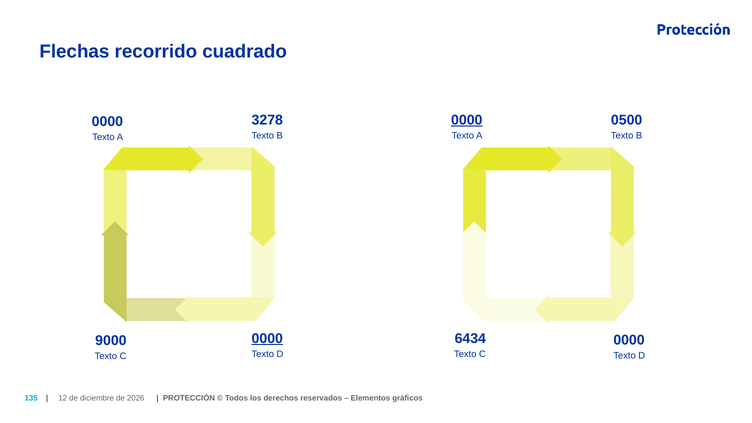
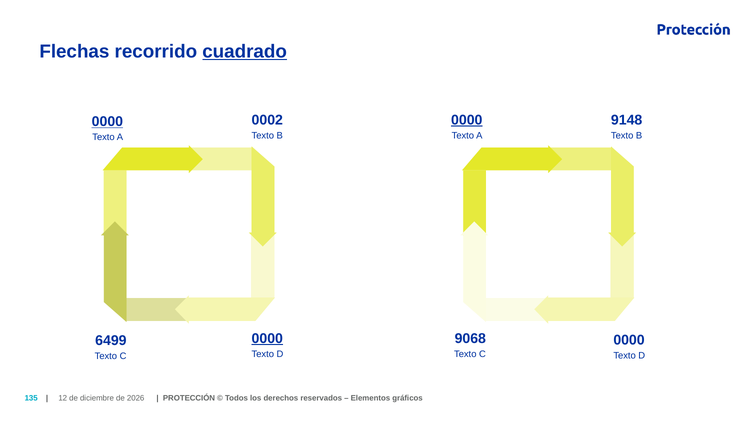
cuadrado underline: none -> present (245, 51)
3278: 3278 -> 0002 (267, 120)
0500: 0500 -> 9148 (627, 120)
0000 underline: none -> present (107, 122)
6434: 6434 -> 9068 (470, 339)
9000: 9000 -> 6499 (111, 341)
